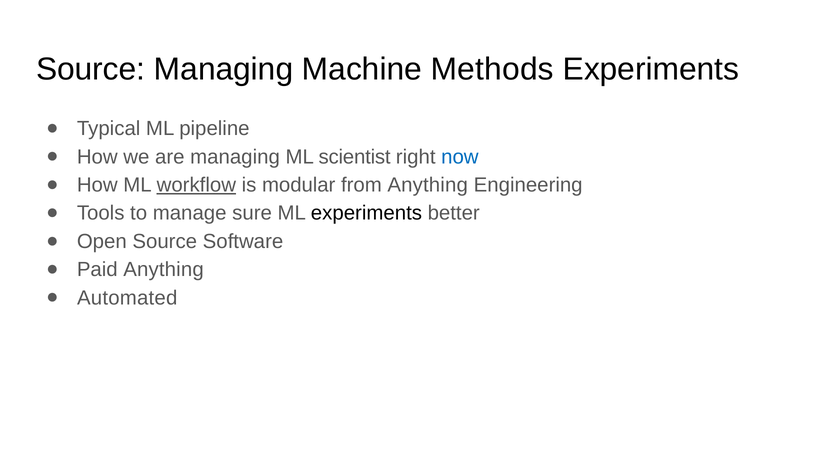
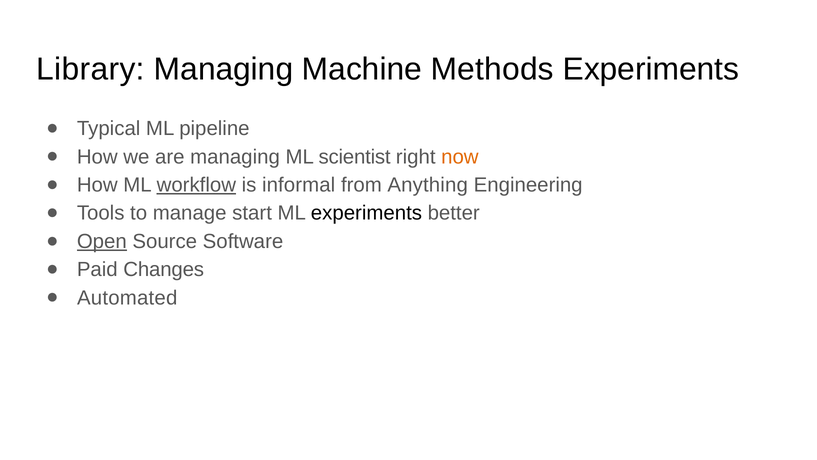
Source: Source -> Library (90, 69)
now colour: blue -> orange (460, 157)
modular: modular -> informal (299, 185)
sure: sure -> start (252, 213)
Open underline: none -> present (102, 241)
Paid Anything: Anything -> Changes (164, 269)
